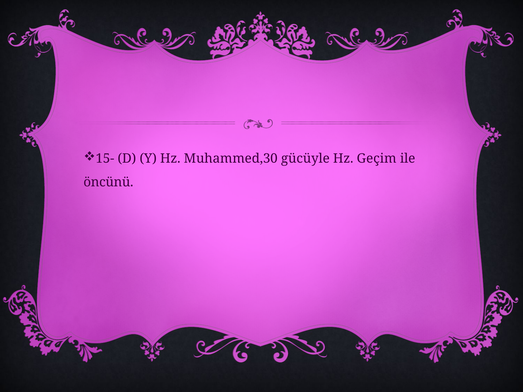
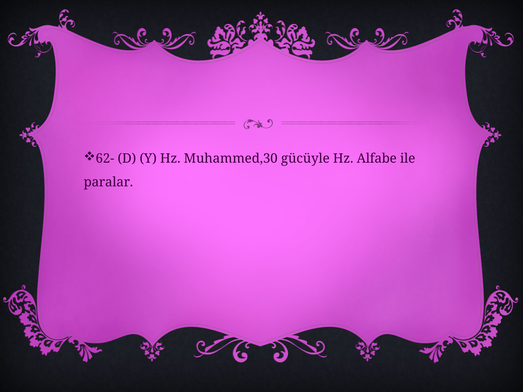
15-: 15- -> 62- (105, 159)
Geçim: Geçim -> Alfabe (377, 159)
öncünü: öncünü -> paralar (108, 182)
